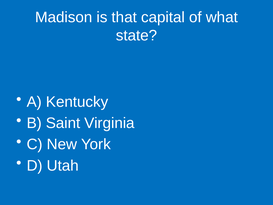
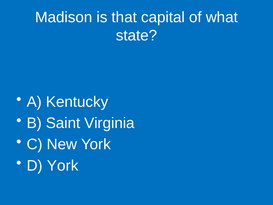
D Utah: Utah -> York (63, 165)
